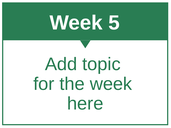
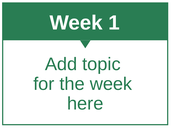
5: 5 -> 1 (114, 23)
